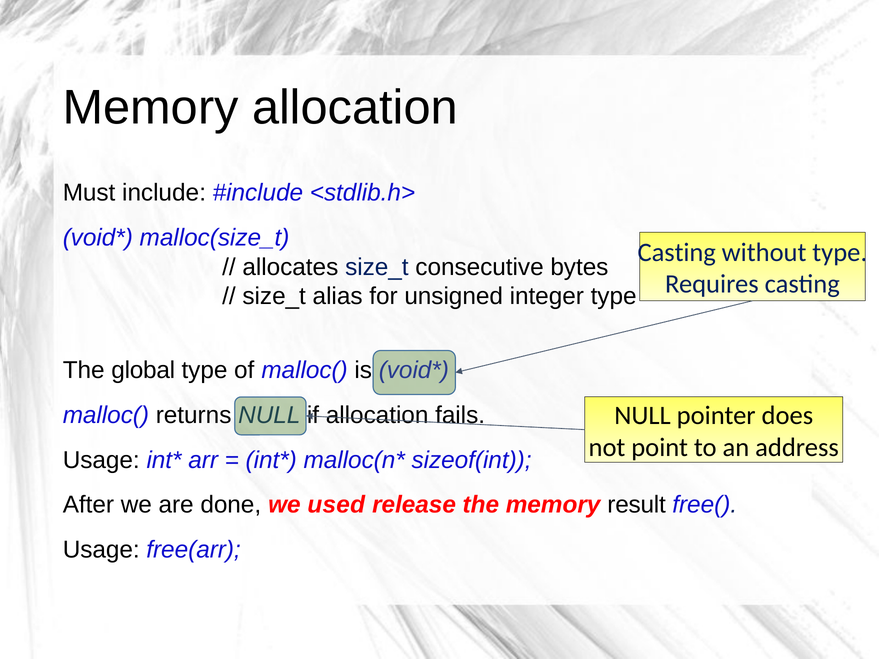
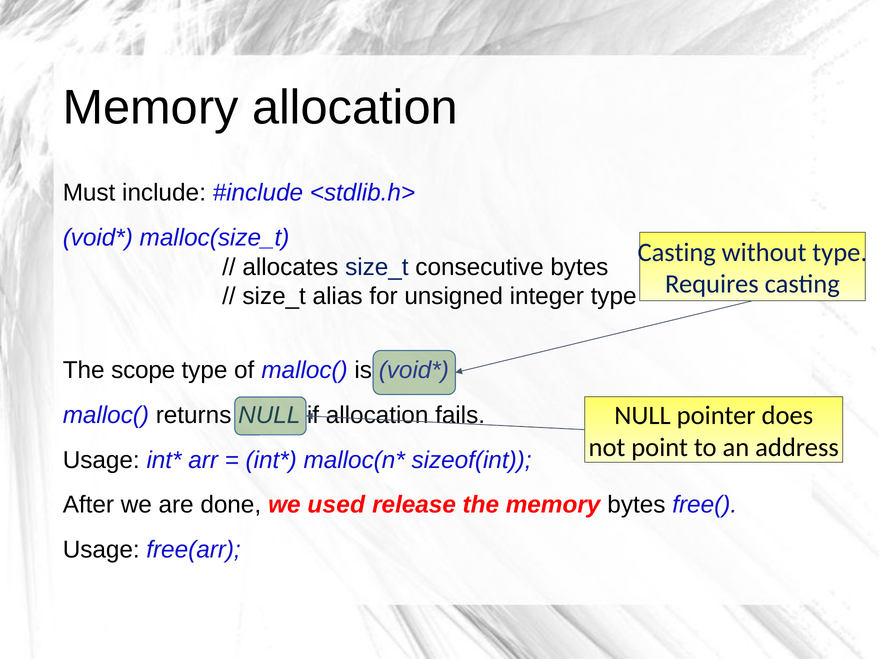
global: global -> scope (143, 370)
memory result: result -> bytes (636, 505)
